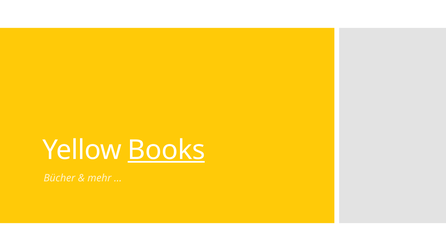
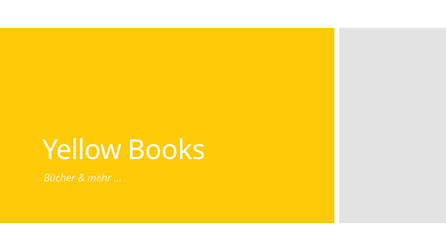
Books underline: present -> none (166, 150)
